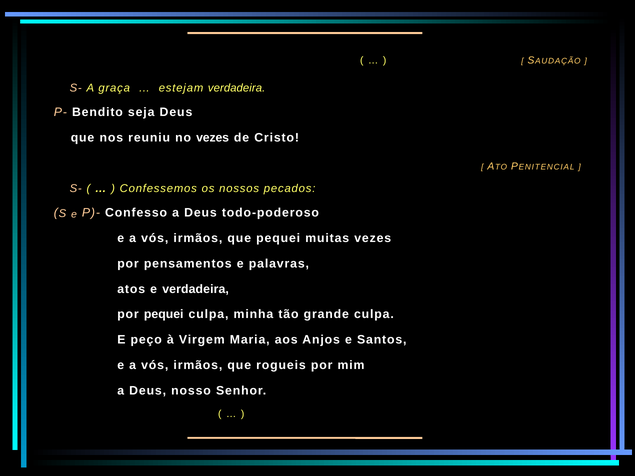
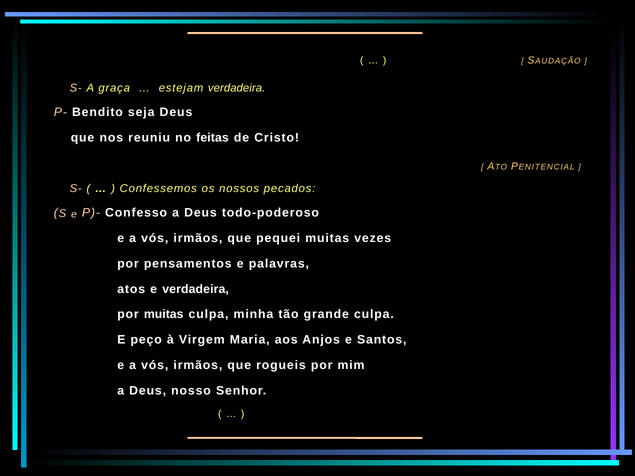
no vezes: vezes -> feitas (212, 138)
por pequei: pequei -> muitas (164, 315)
